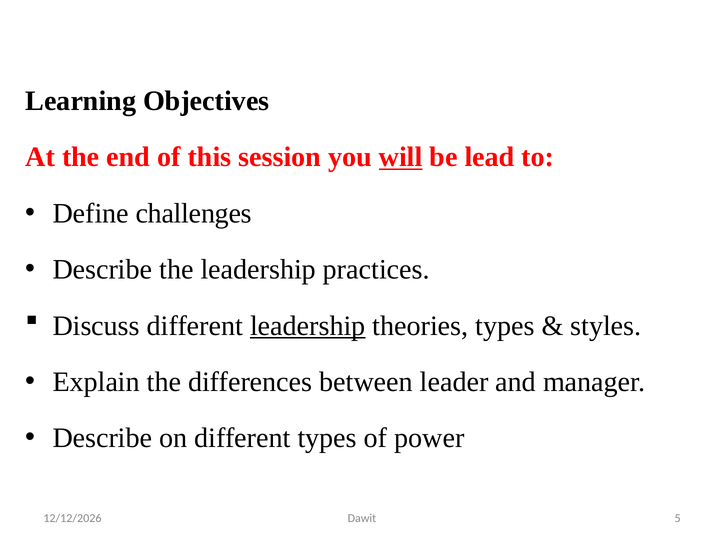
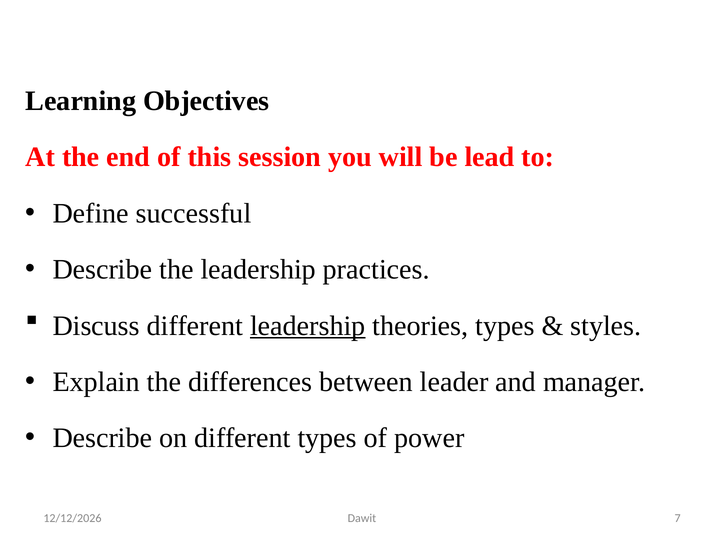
will underline: present -> none (401, 157)
challenges: challenges -> successful (194, 213)
5: 5 -> 7 (678, 518)
